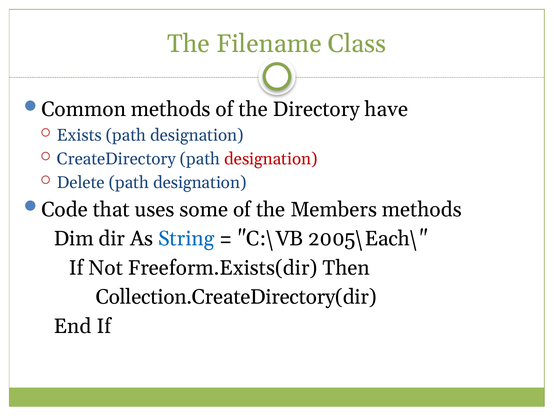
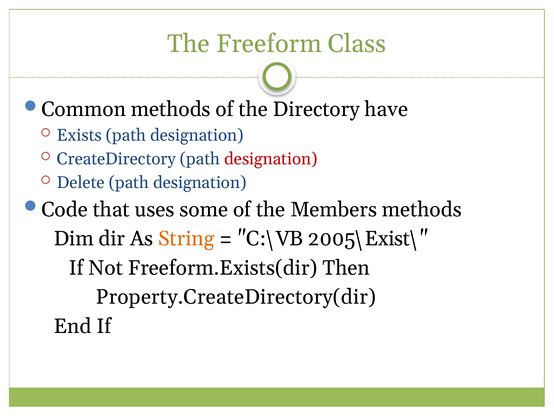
Filename: Filename -> Freeform (269, 44)
String colour: blue -> orange (186, 238)
2005\Each\: 2005\Each\ -> 2005\Exist\ (368, 238)
Collection.CreateDirectory(dir: Collection.CreateDirectory(dir -> Property.CreateDirectory(dir (236, 297)
